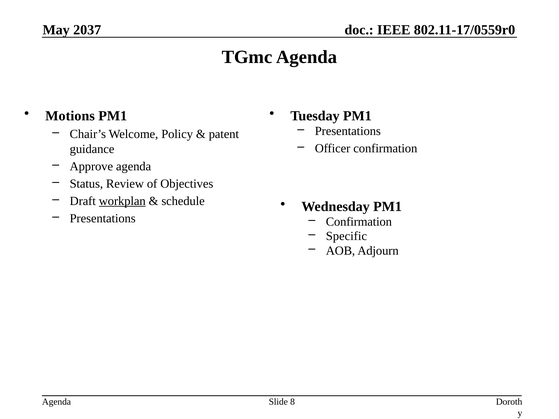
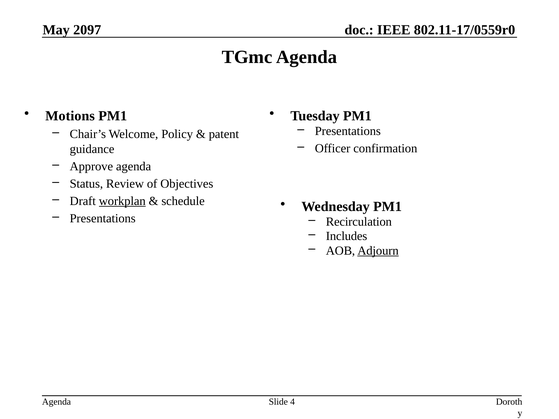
2037: 2037 -> 2097 (87, 30)
Confirmation: Confirmation -> Recirculation (359, 222)
Specific: Specific -> Includes (347, 236)
Adjourn underline: none -> present (378, 251)
8: 8 -> 4 (293, 402)
